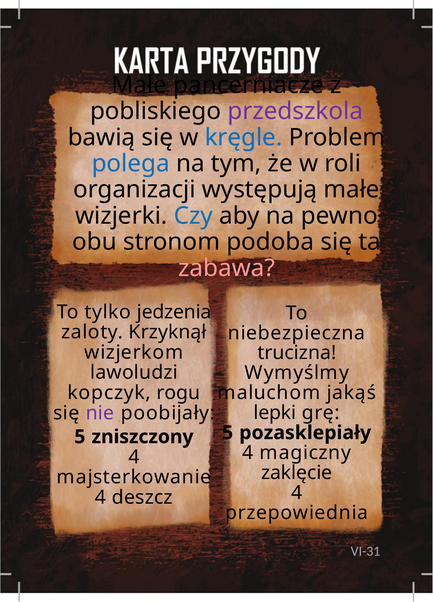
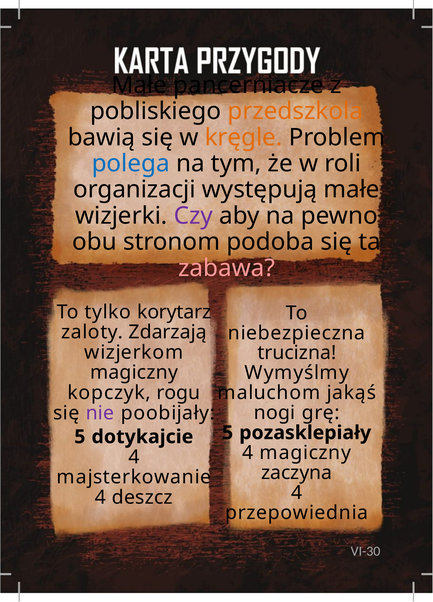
przedszkola colour: purple -> orange (295, 111)
kręgle colour: blue -> orange (244, 138)
Czy colour: blue -> purple (193, 216)
jedzenia: jedzenia -> korytarz (174, 312)
Krzyknął: Krzyknął -> Zdarzają (168, 333)
lawoludzi: lawoludzi -> magiczny (134, 373)
lepki: lepki -> nogi (275, 413)
zniszczony: zniszczony -> dotykajcie (142, 437)
zaklęcie: zaklęcie -> zaczyna (297, 473)
VI-31: VI-31 -> VI-30 (366, 552)
